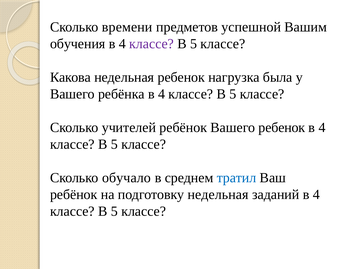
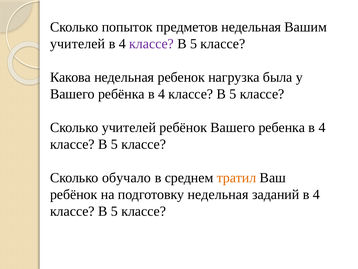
времени: времени -> попыток (127, 27)
предметов успешной: успешной -> недельная (251, 27)
обучения: обучения -> учителей (78, 44)
Вашего ребенок: ребенок -> ребенка (282, 127)
тратил colour: blue -> orange (237, 177)
